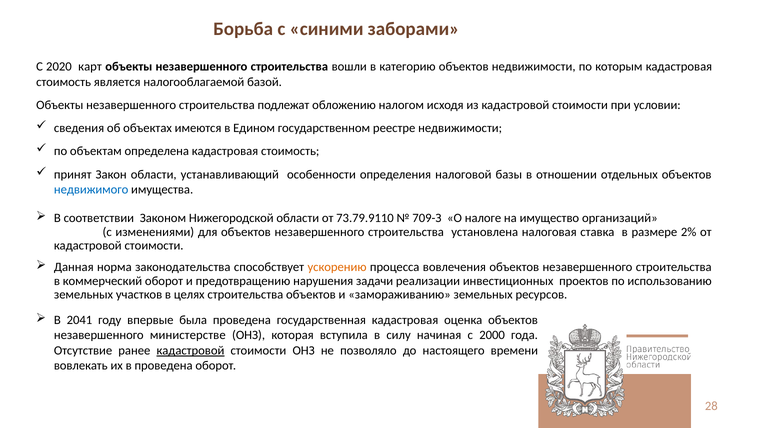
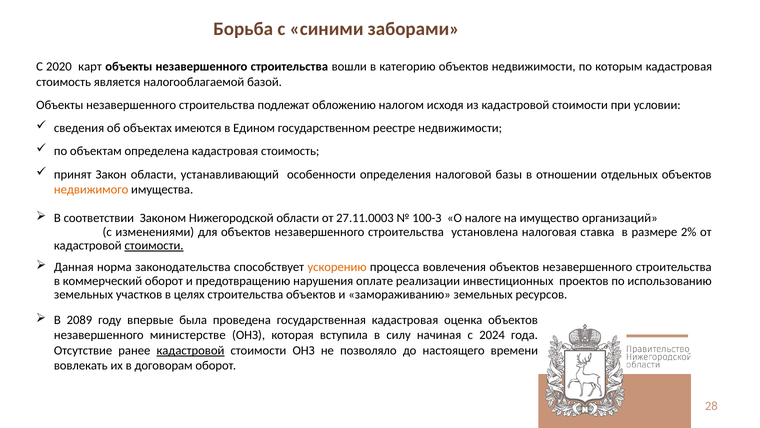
недвижимого colour: blue -> orange (91, 189)
73.79.9110: 73.79.9110 -> 27.11.0003 (365, 218)
709-З: 709-З -> 100-З (427, 218)
стоимости underline: none -> present (154, 245)
задачи: задачи -> оплате (375, 281)
2041: 2041 -> 2089 (79, 320)
2000: 2000 -> 2024 (492, 335)
в проведена: проведена -> договорам (164, 365)
